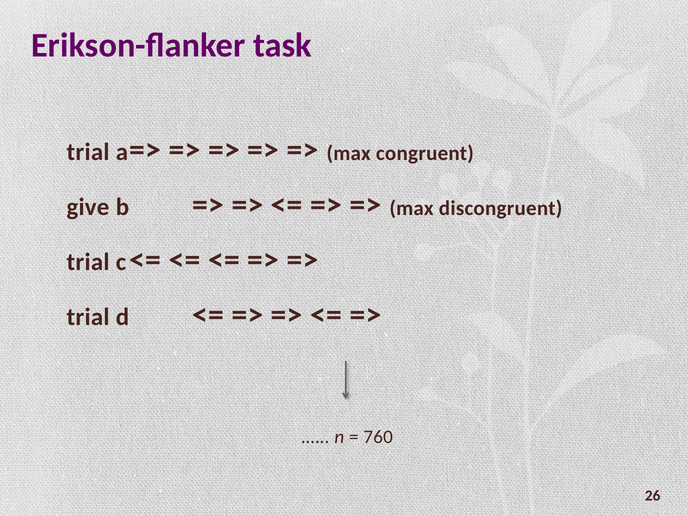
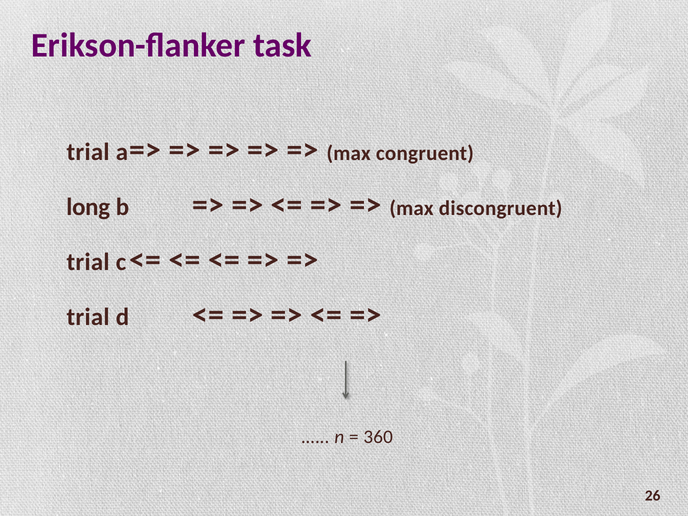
give: give -> long (88, 207)
760: 760 -> 360 (378, 437)
